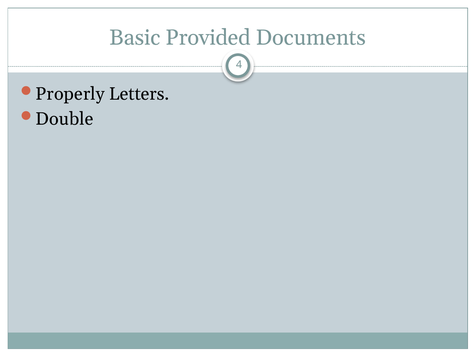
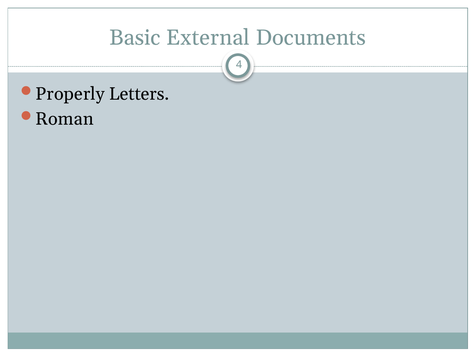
Provided: Provided -> External (208, 37)
Double: Double -> Roman (65, 119)
